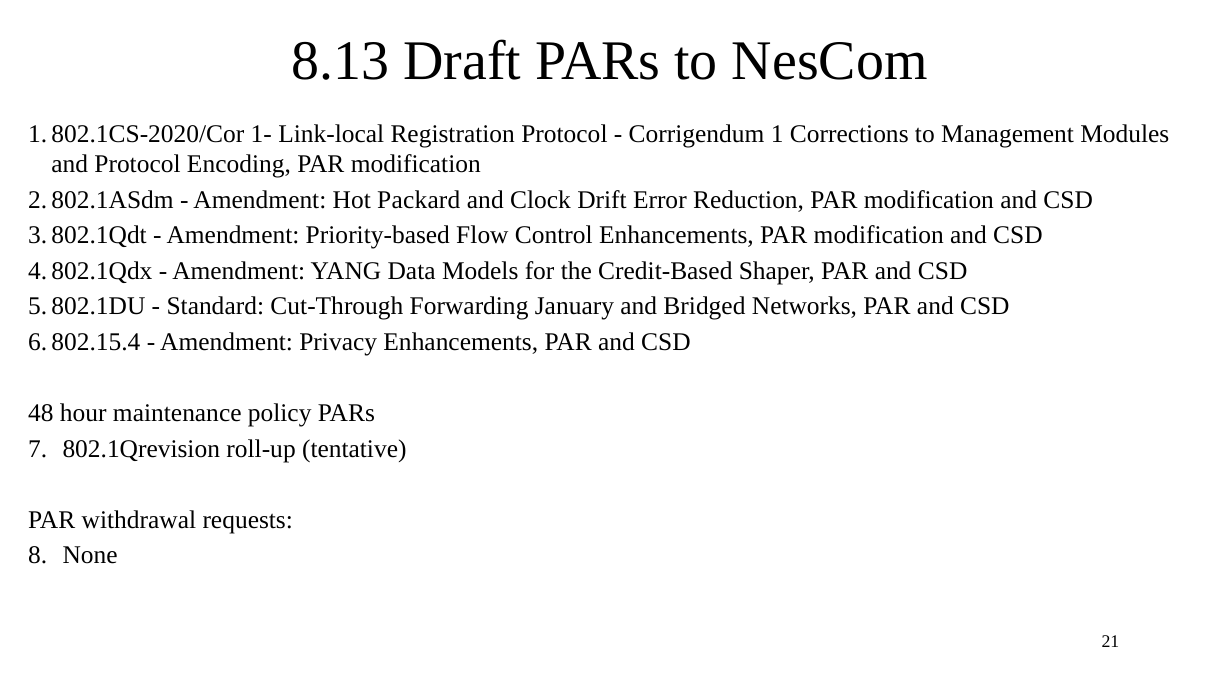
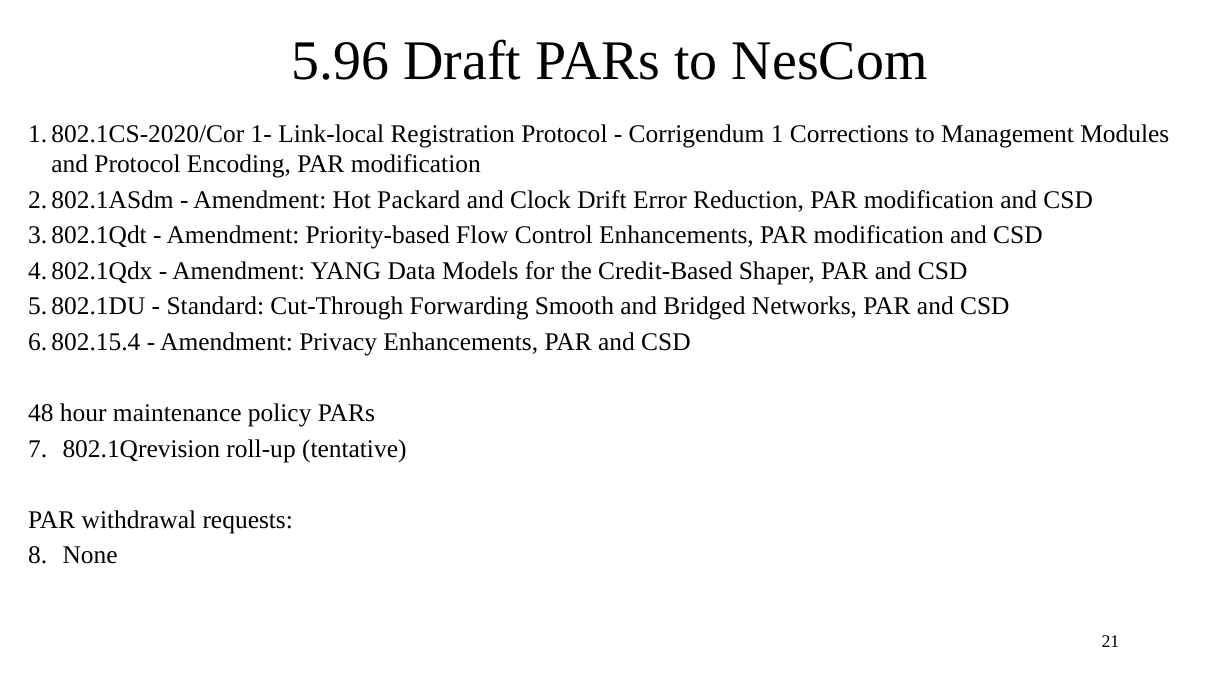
8.13: 8.13 -> 5.96 (340, 61)
January: January -> Smooth (574, 307)
